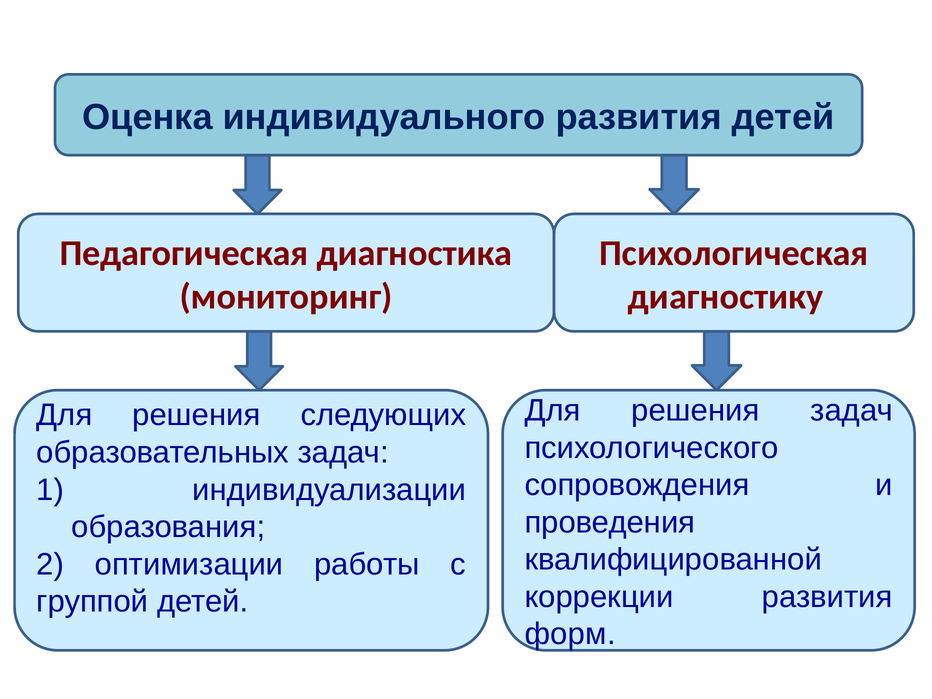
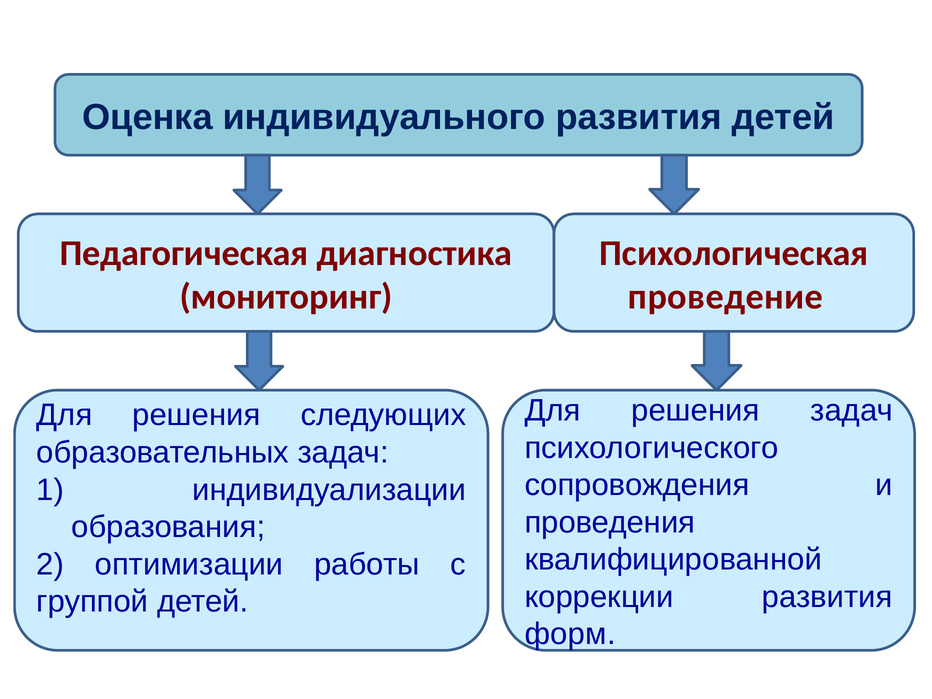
диагностику: диагностику -> проведение (725, 297)
